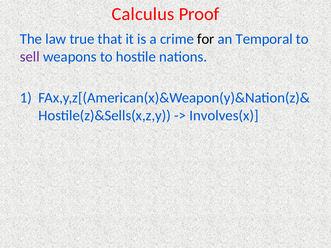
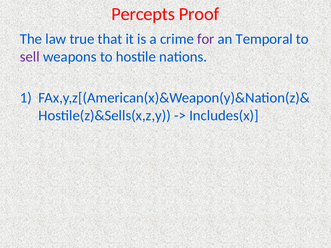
Calculus: Calculus -> Percepts (143, 14)
for colour: black -> purple (206, 39)
Involves(x: Involves(x -> Includes(x (224, 116)
